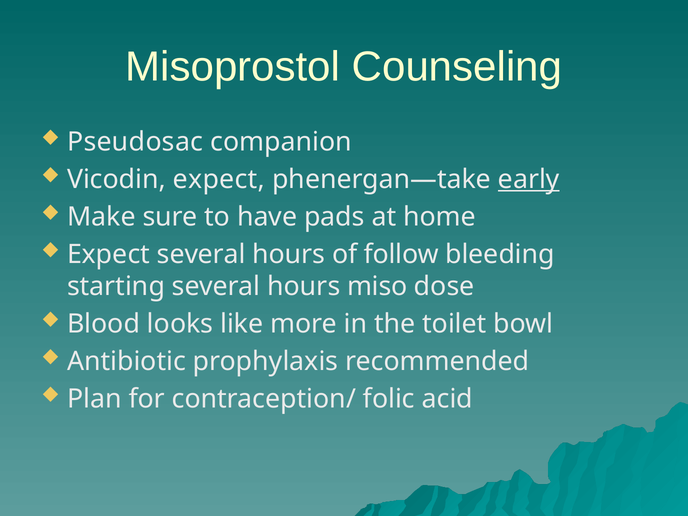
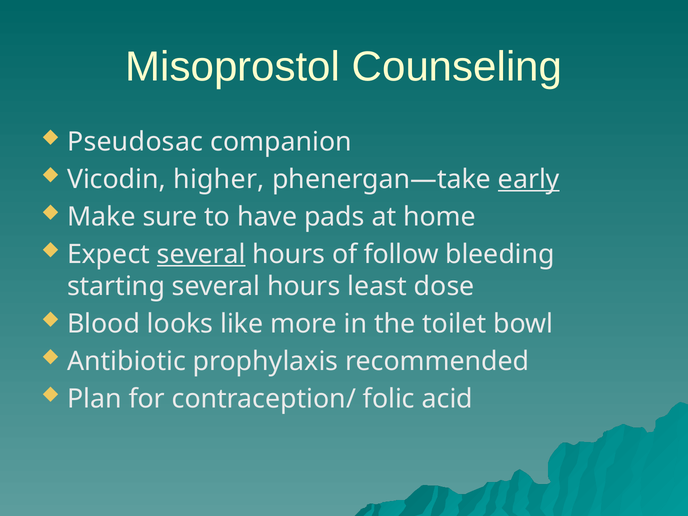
Vicodin expect: expect -> higher (219, 179)
several underline: none -> present (201, 254)
miso: miso -> least (377, 286)
